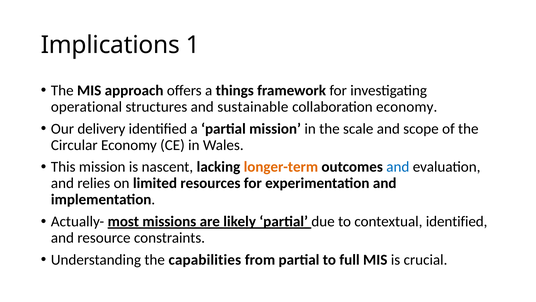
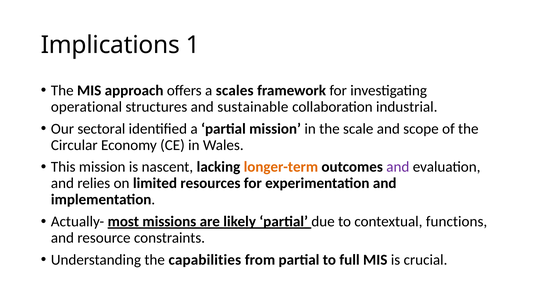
things: things -> scales (235, 90)
collaboration economy: economy -> industrial (407, 107)
delivery: delivery -> sectoral (101, 129)
and colour: blue -> purple (398, 167)
contextual identified: identified -> functions (457, 221)
